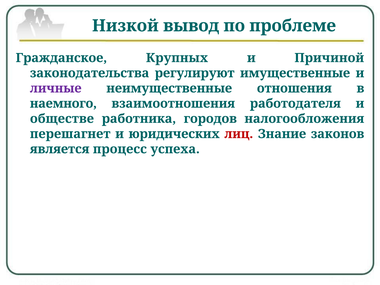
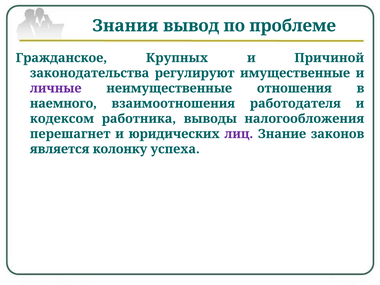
Низкой: Низкой -> Знания (125, 26)
обществе: обществе -> кодексом (62, 119)
городов: городов -> выводы (210, 119)
лиц colour: red -> purple (239, 134)
процесс: процесс -> колонку (120, 149)
